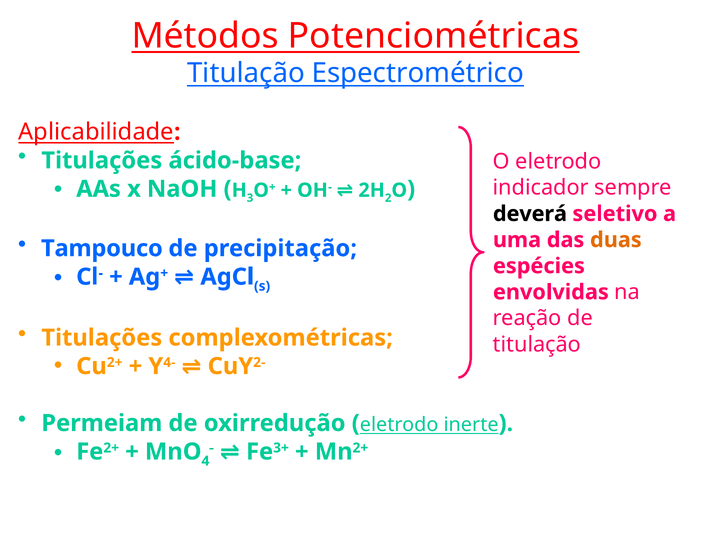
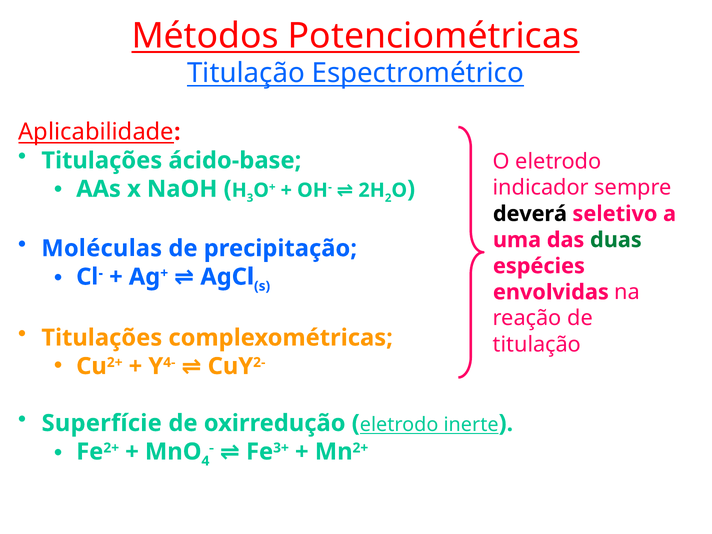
Tampouco: Tampouco -> Moléculas (102, 248)
duas colour: orange -> green (616, 240)
Permeiam: Permeiam -> Superfície (102, 423)
